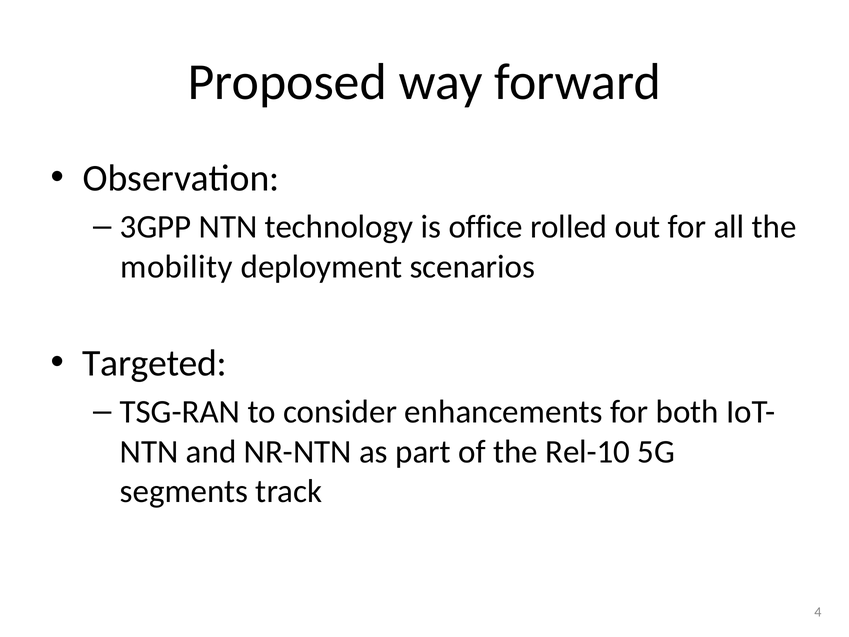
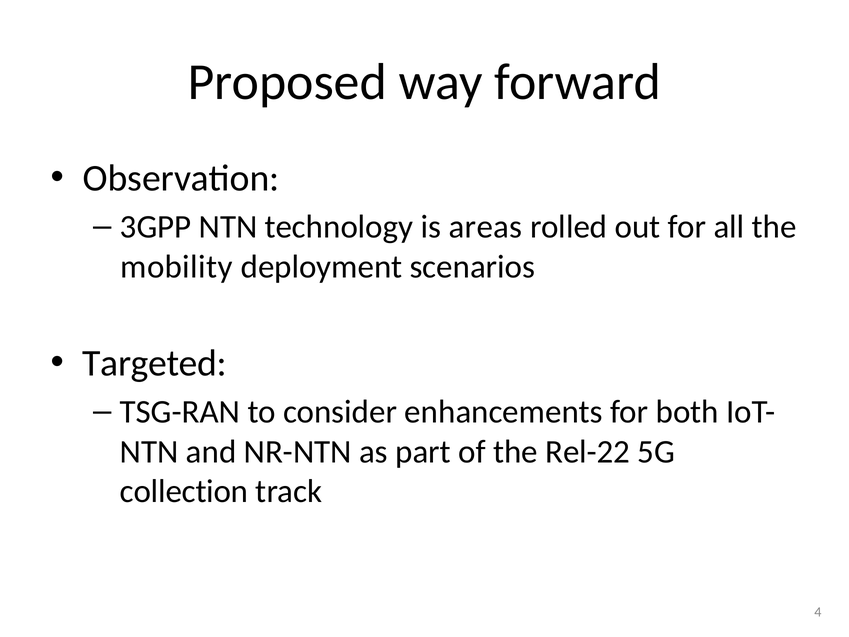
office: office -> areas (485, 227)
Rel-10: Rel-10 -> Rel-22 (588, 452)
segments: segments -> collection (184, 491)
